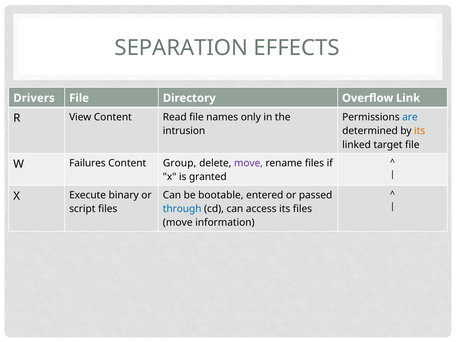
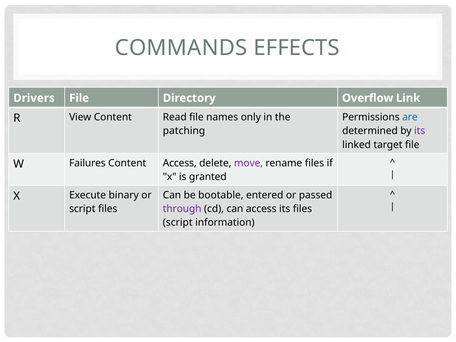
SEPARATION: SEPARATION -> COMMANDS (181, 48)
intrusion: intrusion -> patching (184, 131)
its colour: orange -> purple (420, 131)
Content Group: Group -> Access (180, 163)
through colour: blue -> purple (182, 209)
move: move -> script (178, 223)
